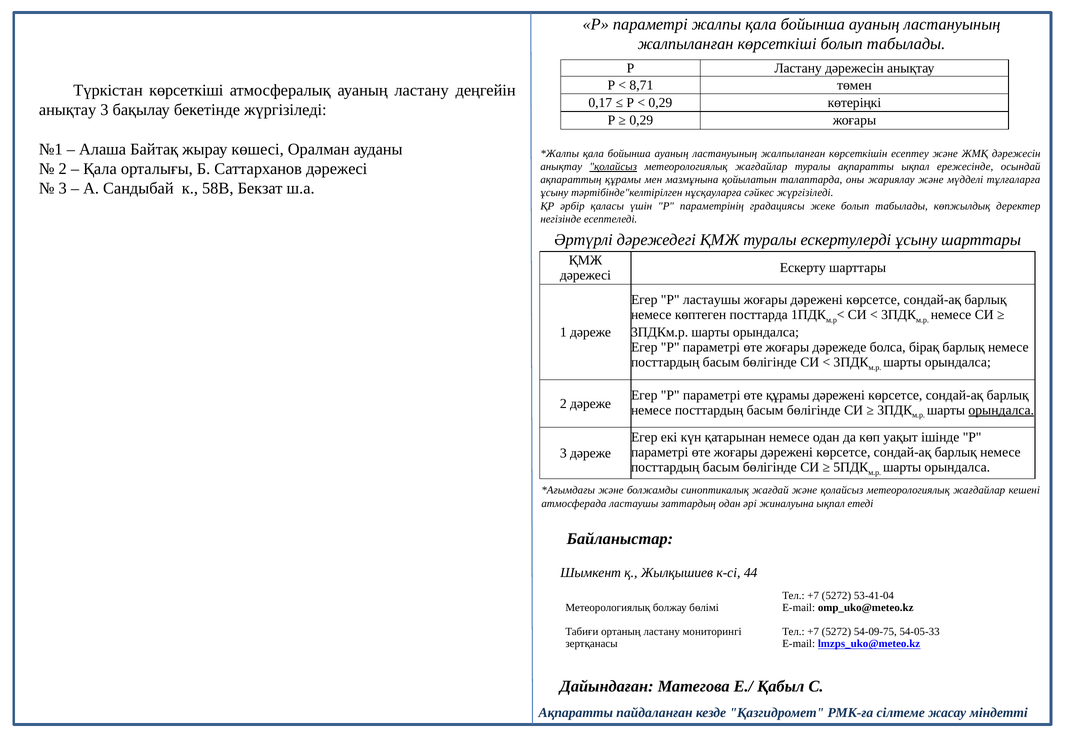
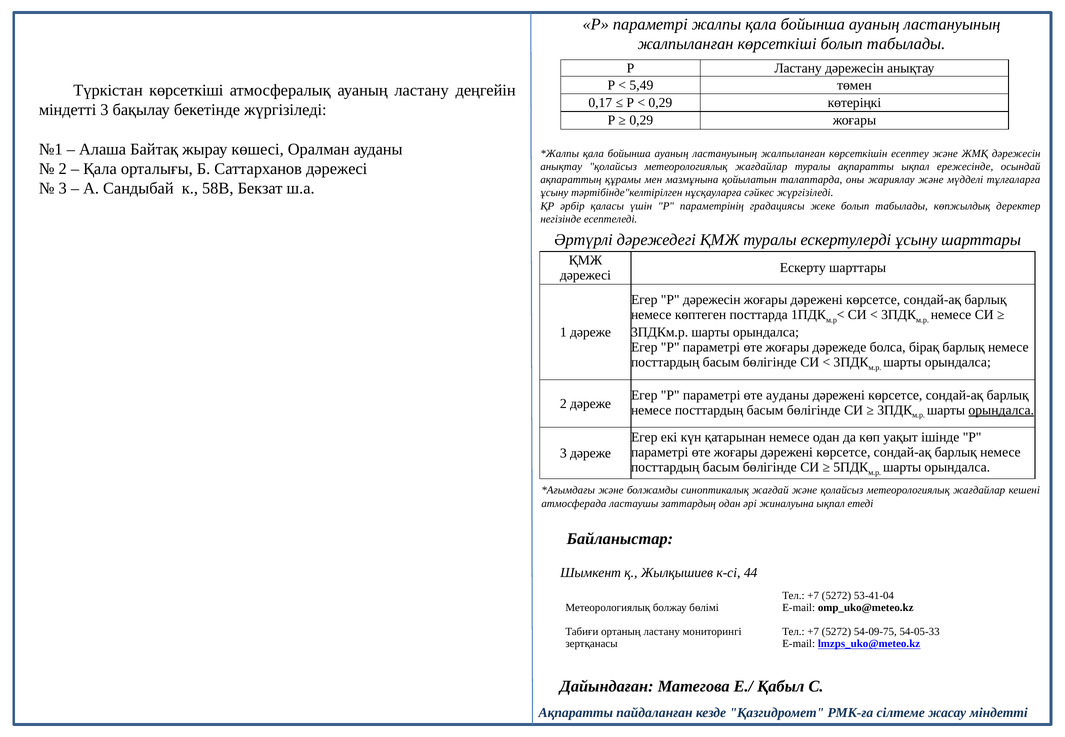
8,71: 8,71 -> 5,49 (641, 85)
анықтау: анықтау -> міндетті (68, 110)
қолайсыз underline: present -> none (613, 167)
Р ластаушы: ластаушы -> дәрежесін (712, 300)
өте құрамы: құрамы -> ауданы (788, 395)
